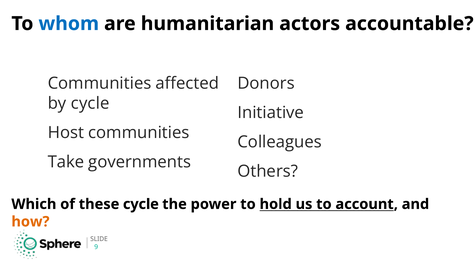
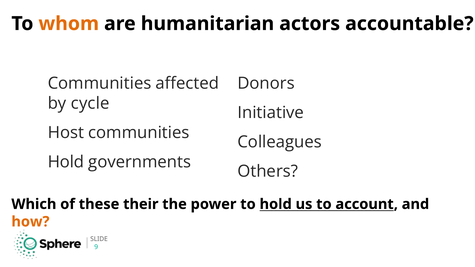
whom colour: blue -> orange (69, 24)
Take: Take -> Hold (66, 162)
these cycle: cycle -> their (141, 204)
